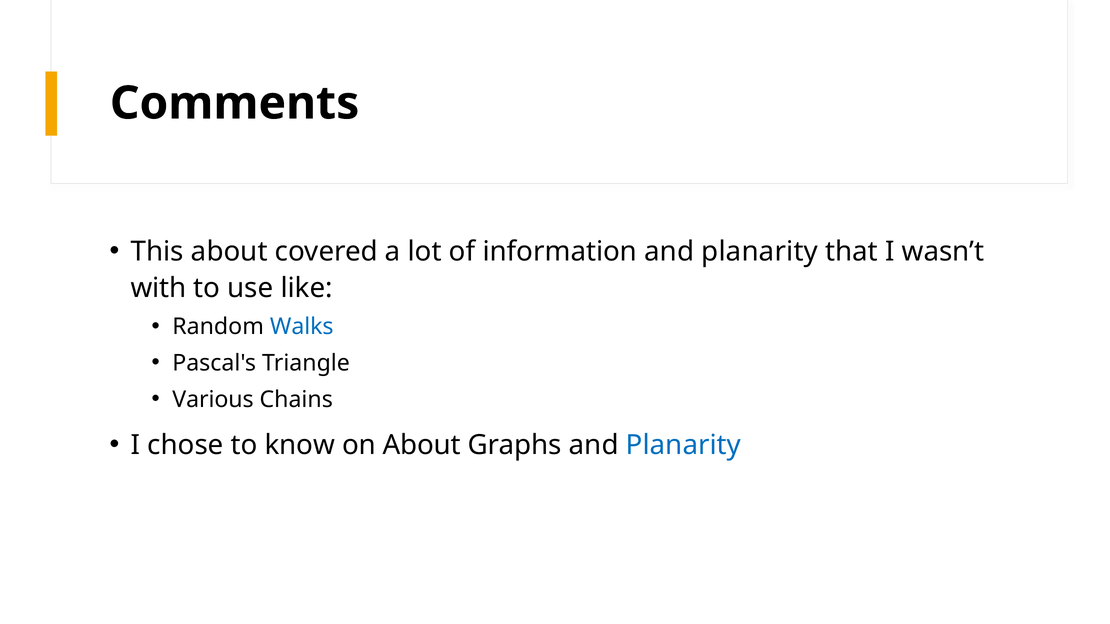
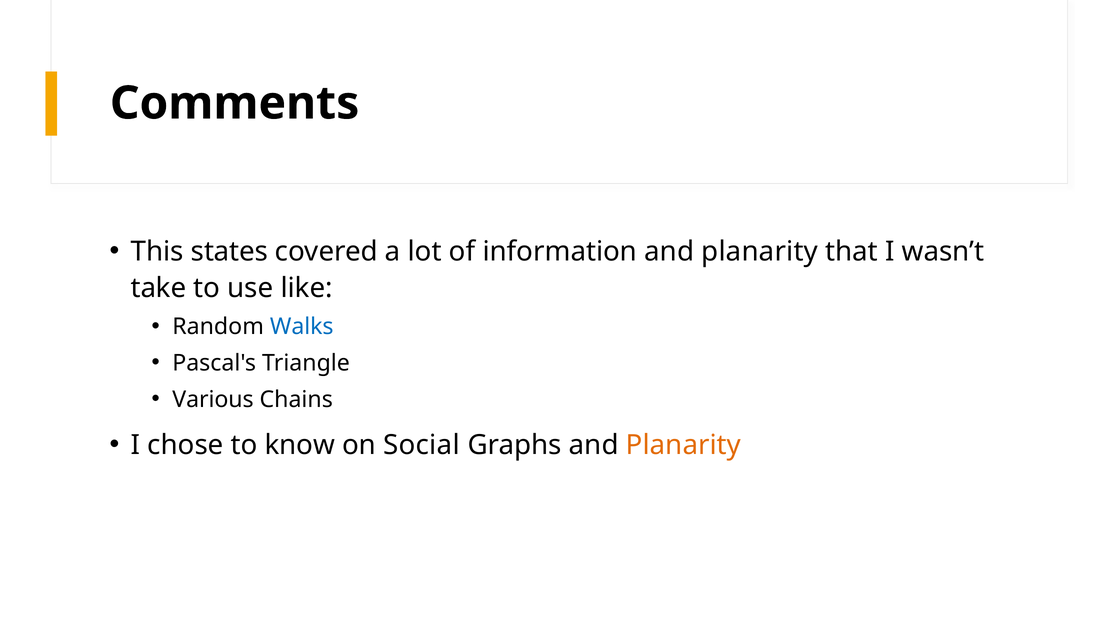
This about: about -> states (229, 252)
with: with -> take (158, 288)
on About: About -> Social (422, 445)
Planarity colour: blue -> orange (683, 445)
